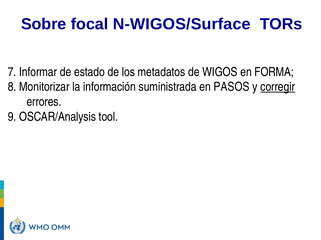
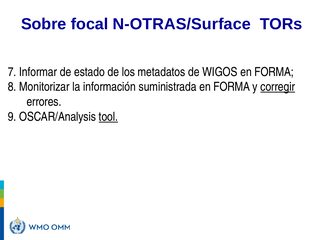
N-WIGOS/Surface: N-WIGOS/Surface -> N-OTRAS/Surface (182, 24)
suministrada en PASOS: PASOS -> FORMA (232, 87)
tool underline: none -> present (108, 117)
